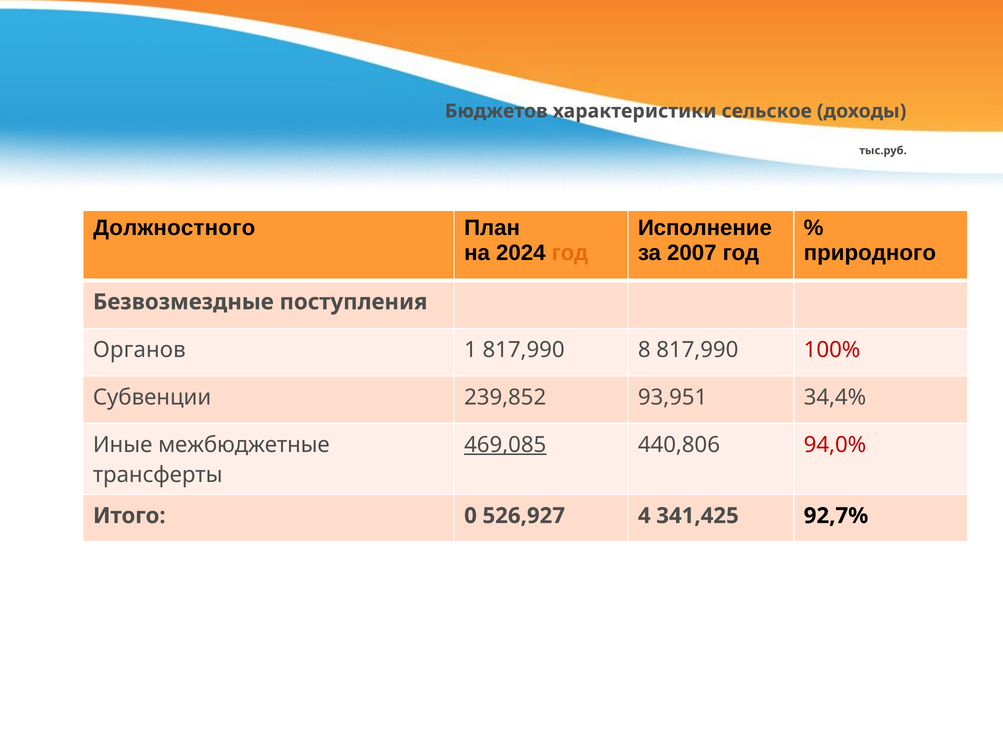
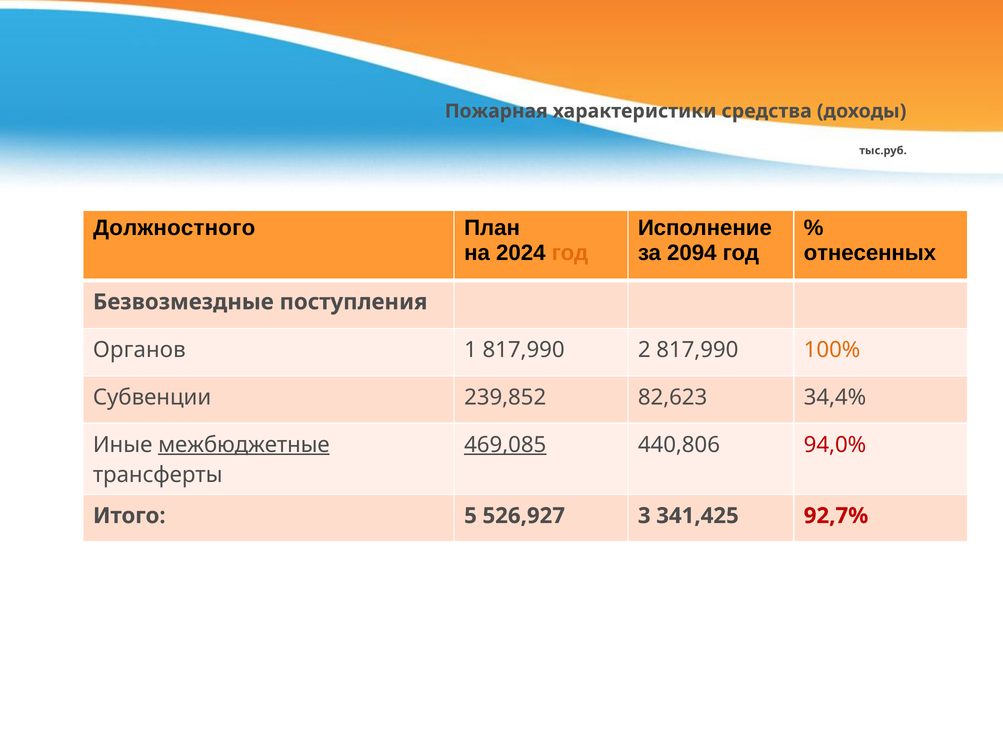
Бюджетов: Бюджетов -> Пожарная (496, 111)
сельское: сельское -> средства (767, 111)
2007: 2007 -> 2094 (692, 253)
природного: природного -> отнесенных (870, 253)
8: 8 -> 2 (644, 350)
100% colour: red -> orange (832, 350)
93,951: 93,951 -> 82,623 (673, 397)
межбюджетные underline: none -> present (244, 445)
0: 0 -> 5 (471, 516)
4: 4 -> 3 (644, 516)
92,7% colour: black -> red (836, 516)
